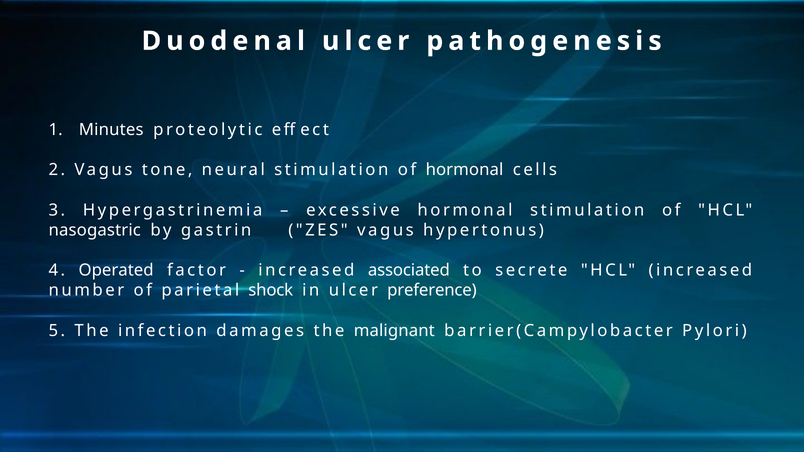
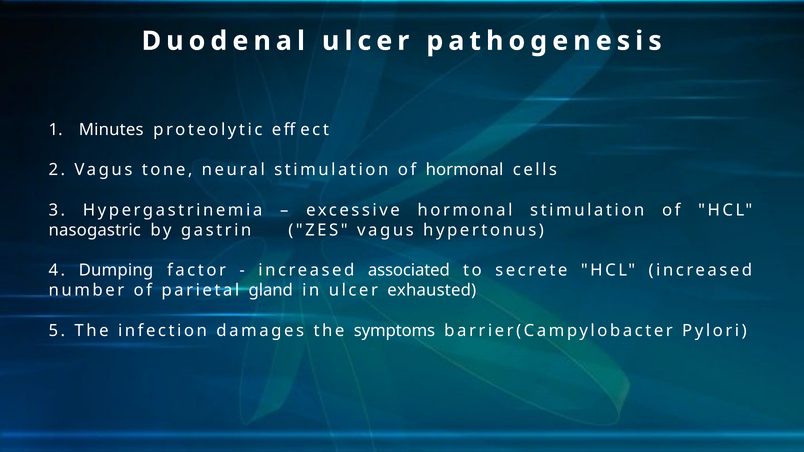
Operated: Operated -> Dumping (116, 271)
shock: shock -> gland (271, 291)
preference: preference -> exhausted (432, 291)
malignant: malignant -> symptoms (394, 331)
